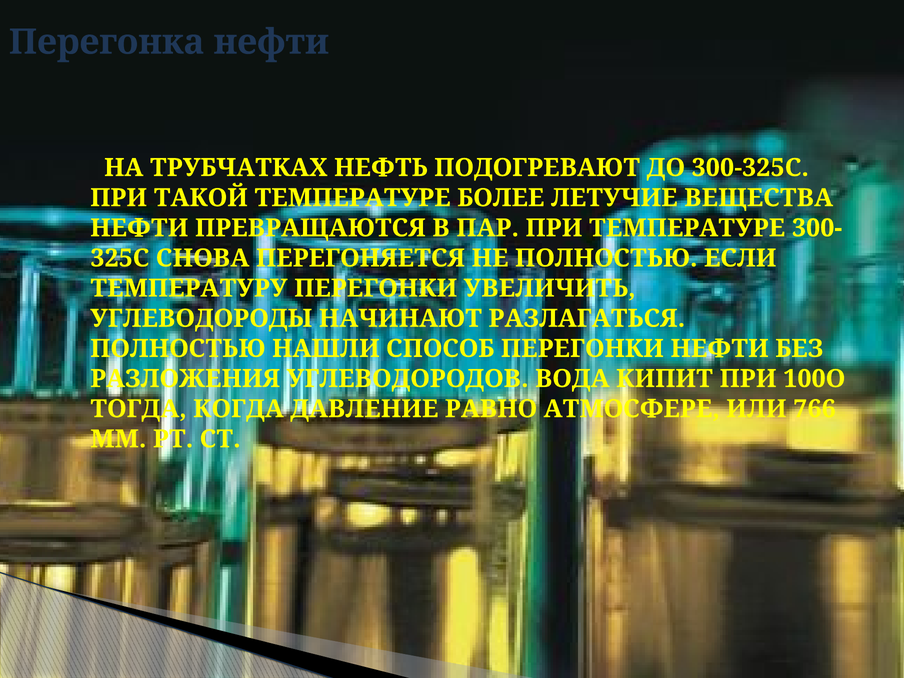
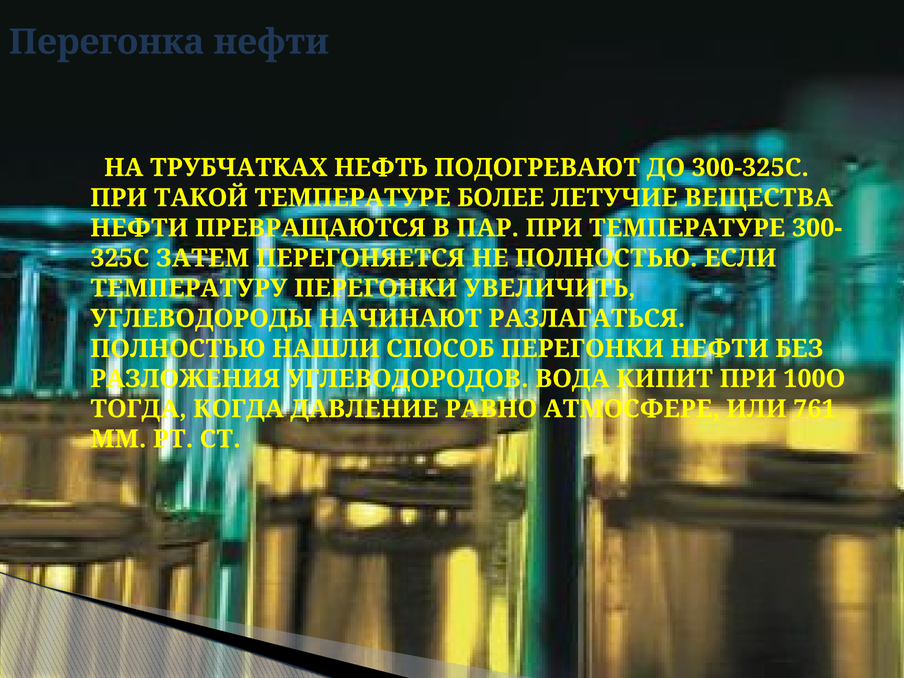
СНОВА: СНОВА -> ЗАТЕМ (203, 258)
766: 766 -> 761 (814, 409)
